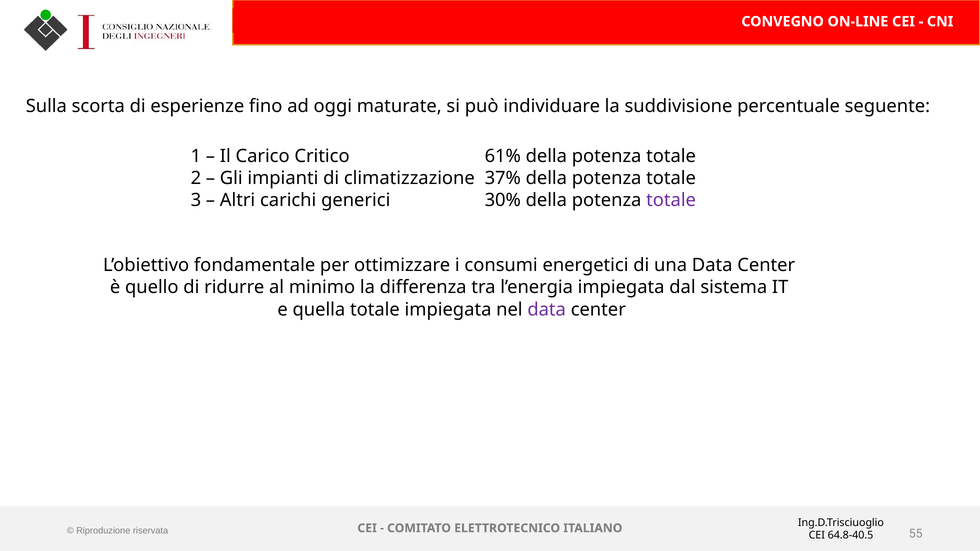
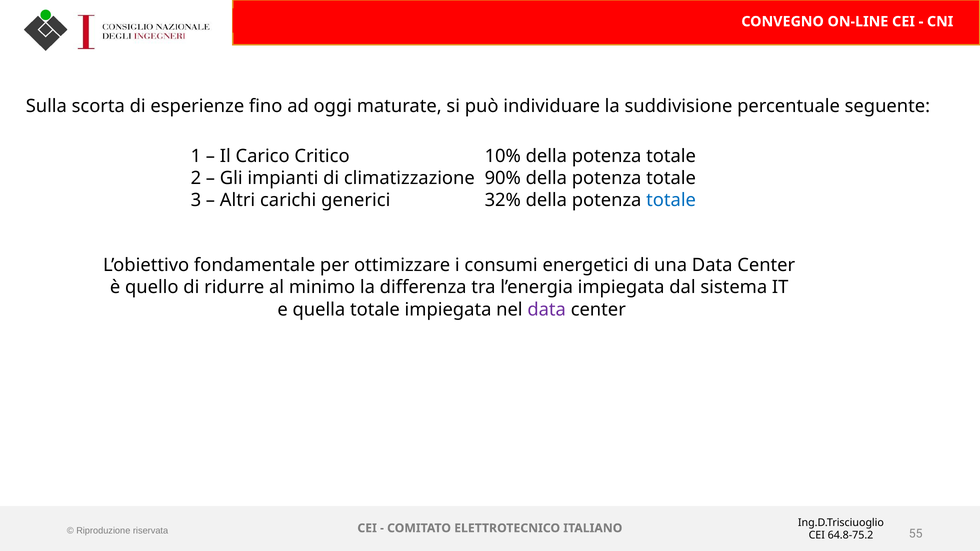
61%: 61% -> 10% (503, 156)
37%: 37% -> 90% (503, 178)
30%: 30% -> 32% (503, 200)
totale colour: purple -> blue (671, 200)
64.8-40.5: 64.8-40.5 -> 64.8-75.2 (851, 536)
